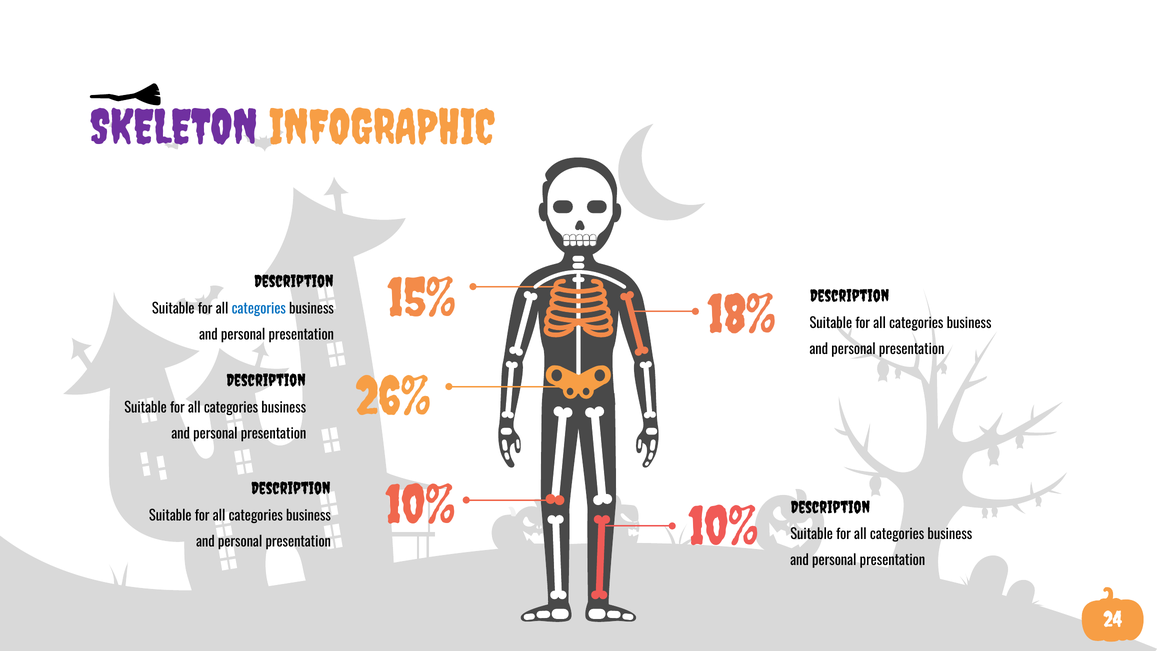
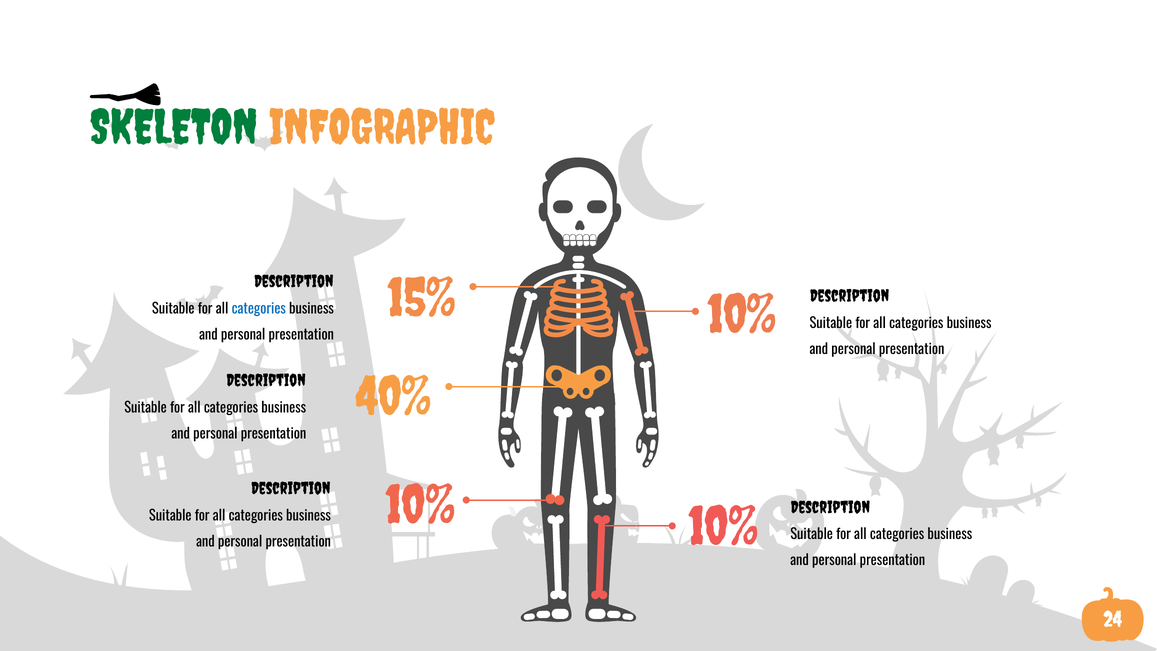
SKELETON colour: purple -> green (174, 128)
18%: 18% -> 10% (742, 314)
26%: 26% -> 40% (393, 396)
